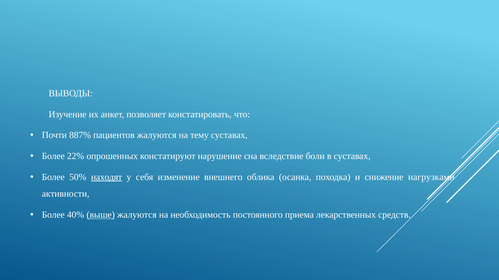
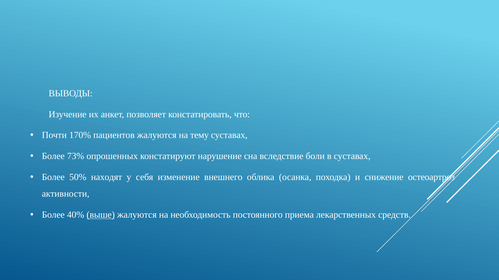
887%: 887% -> 170% (80, 136)
22%: 22% -> 73% (76, 157)
находят underline: present -> none (107, 178)
нагрузками: нагрузками -> остеоартроз (431, 178)
